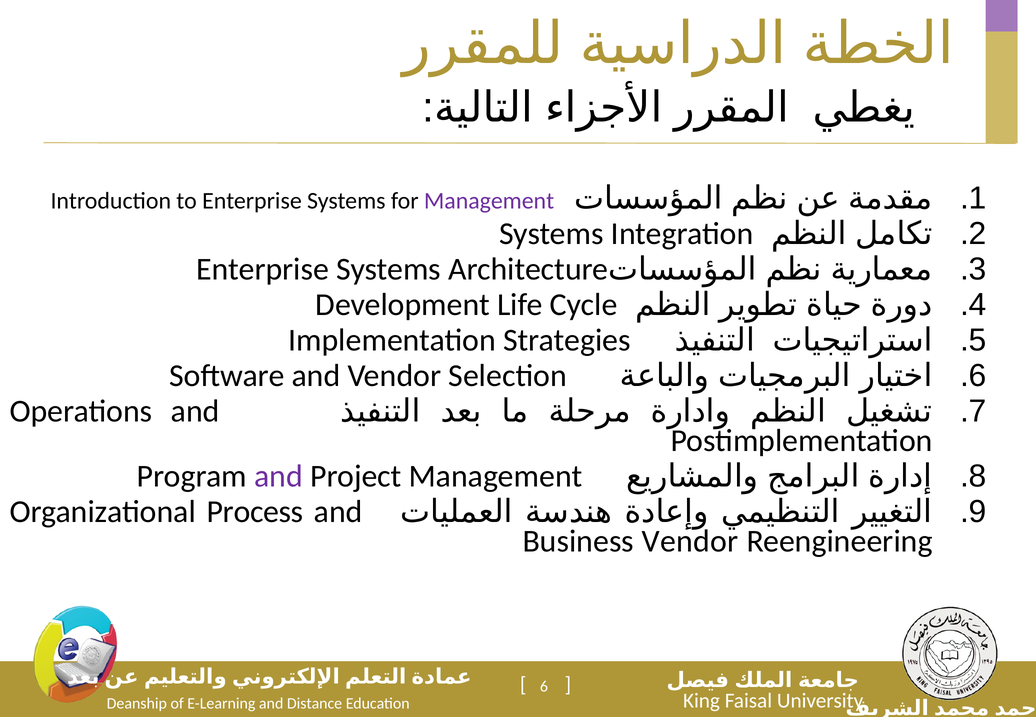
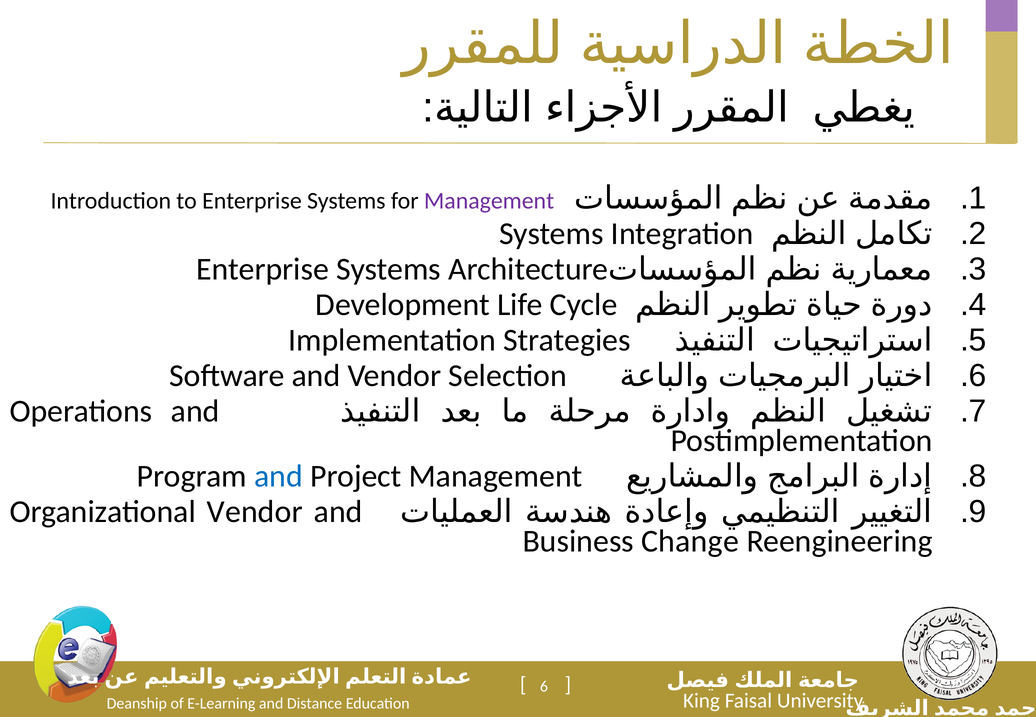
and colour: purple -> blue (279, 476)
Organizational Process: Process -> Vendor (255, 512)
Business Vendor: Vendor -> Change (690, 541)
